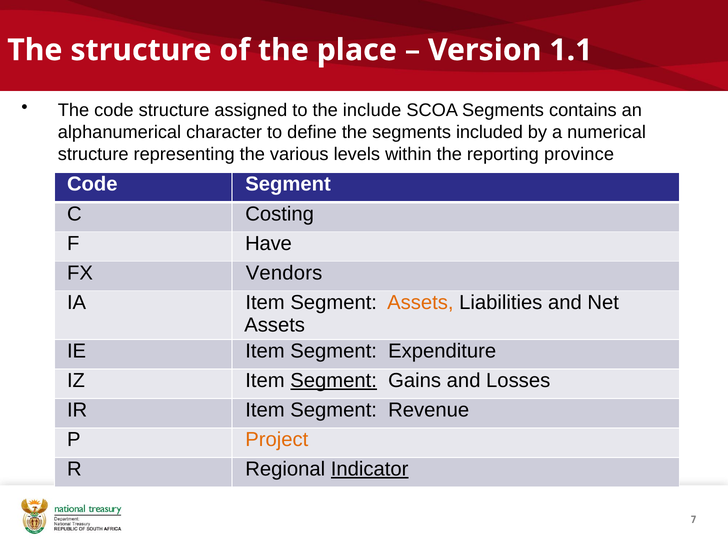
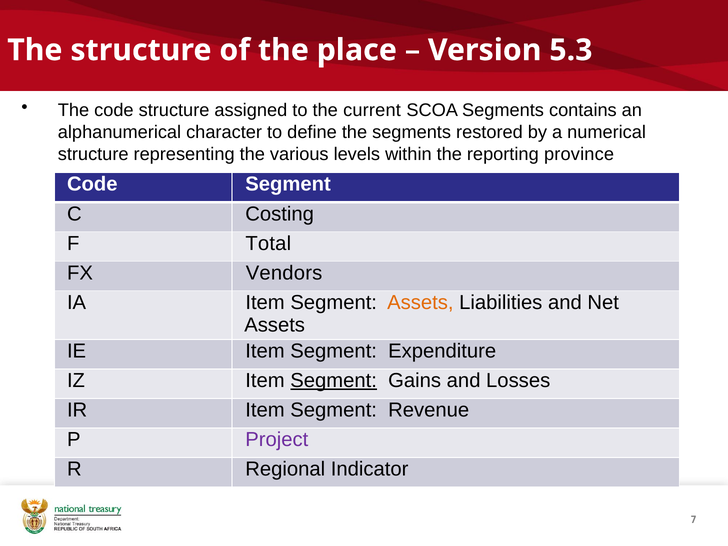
1.1: 1.1 -> 5.3 (571, 50)
include: include -> current (372, 110)
included: included -> restored (489, 132)
Have: Have -> Total (268, 243)
Project colour: orange -> purple (277, 440)
Indicator underline: present -> none (370, 469)
